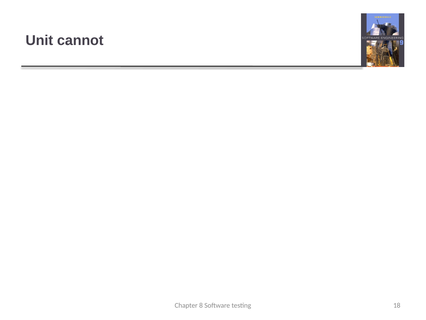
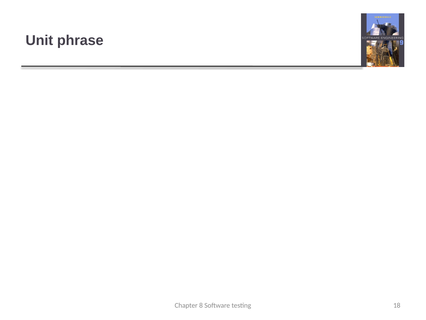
cannot: cannot -> phrase (80, 40)
